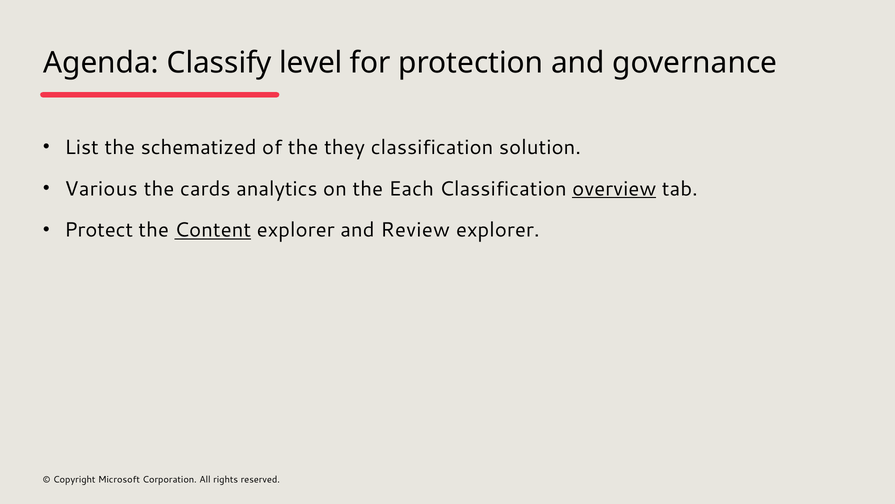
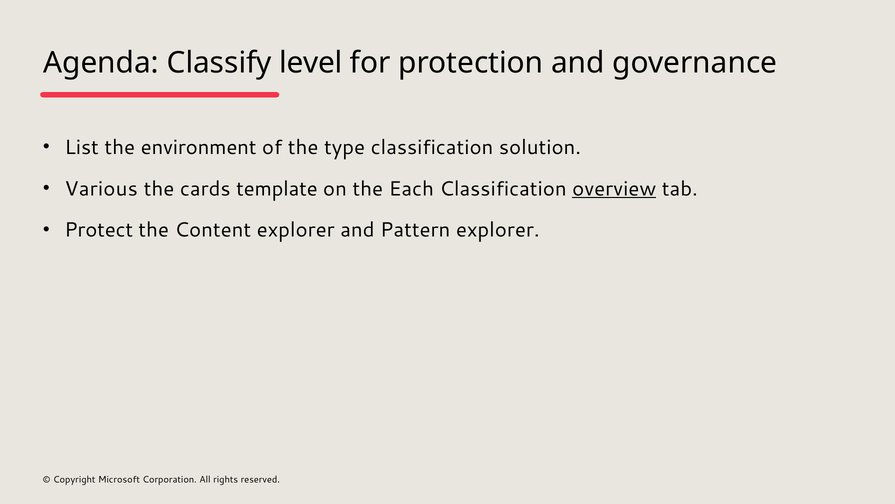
schematized: schematized -> environment (199, 147)
they: they -> type (345, 147)
analytics: analytics -> template (277, 189)
Content underline: present -> none (213, 230)
Review: Review -> Pattern (415, 230)
